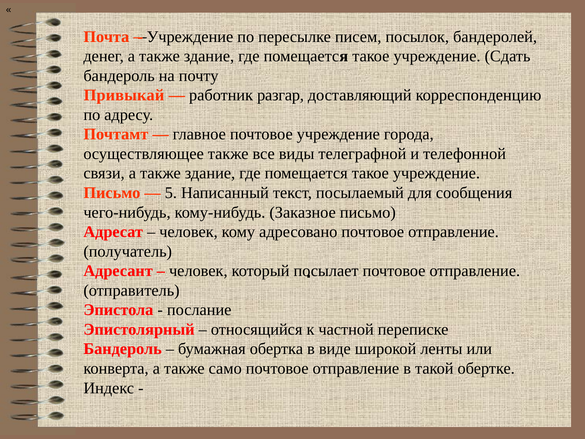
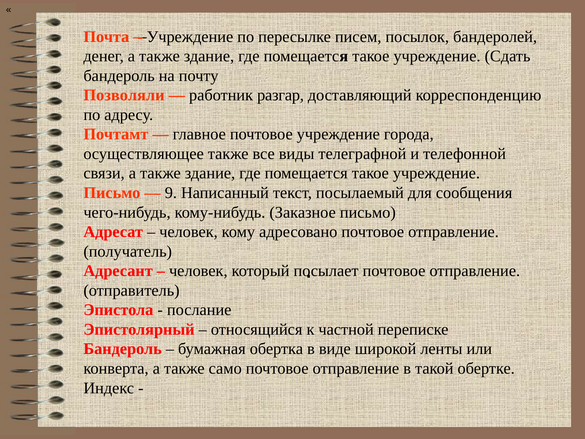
Привыкай: Привыкай -> Позволяли (124, 95)
5: 5 -> 9 (171, 193)
